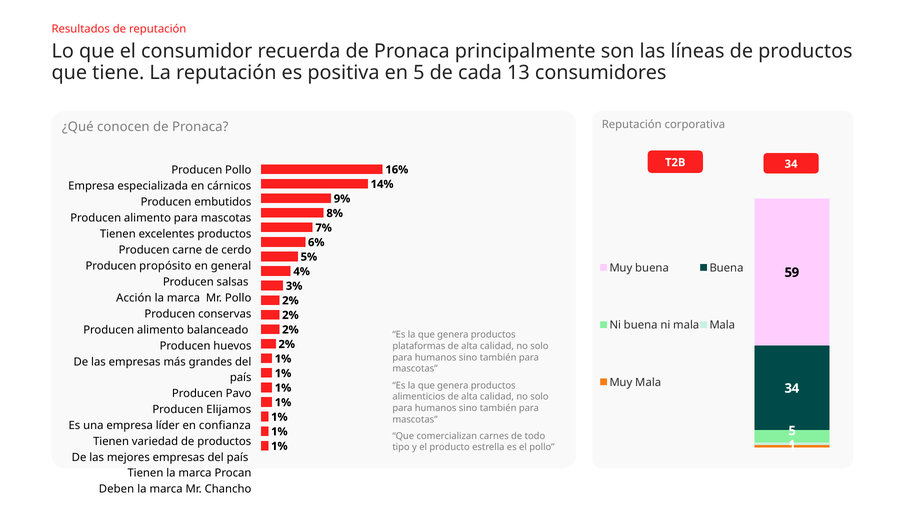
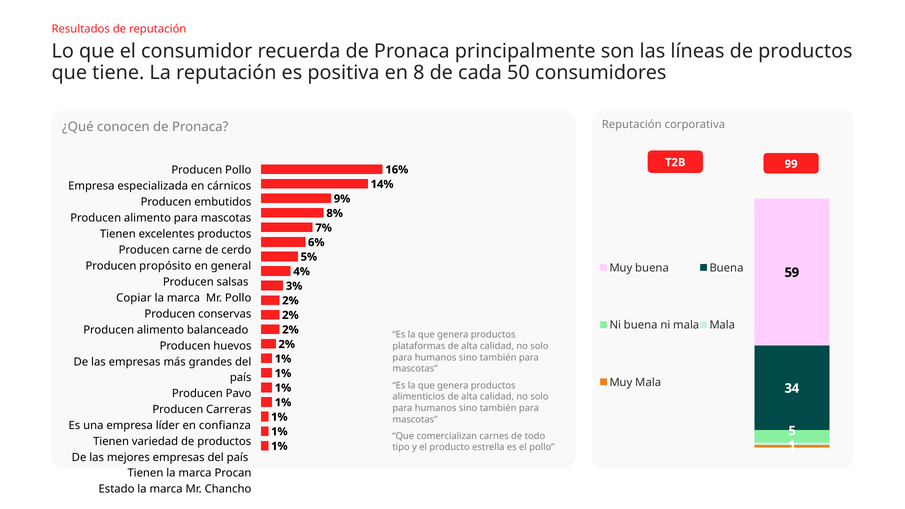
en 5: 5 -> 8 (419, 73)
13: 13 -> 50 (518, 73)
T2B 34: 34 -> 99 (791, 164)
Acción: Acción -> Copiar (134, 298)
Elijamos: Elijamos -> Carreras (229, 409)
Deben: Deben -> Estado (117, 489)
